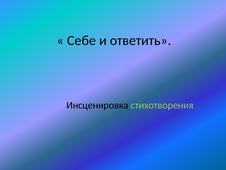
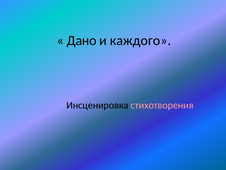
Себе: Себе -> Дано (82, 40)
ответить: ответить -> каждого (140, 40)
стихотворения colour: light green -> pink (162, 105)
